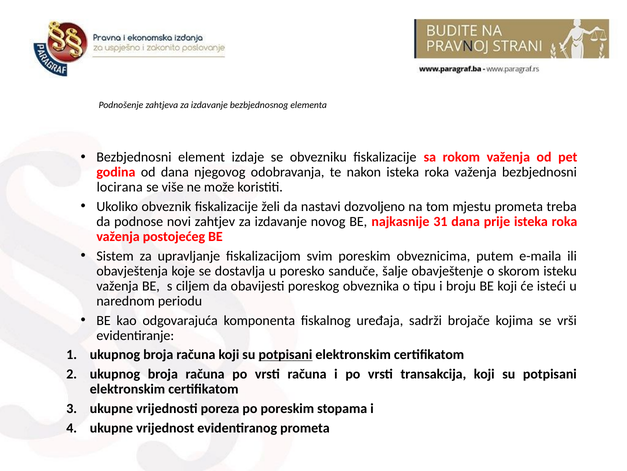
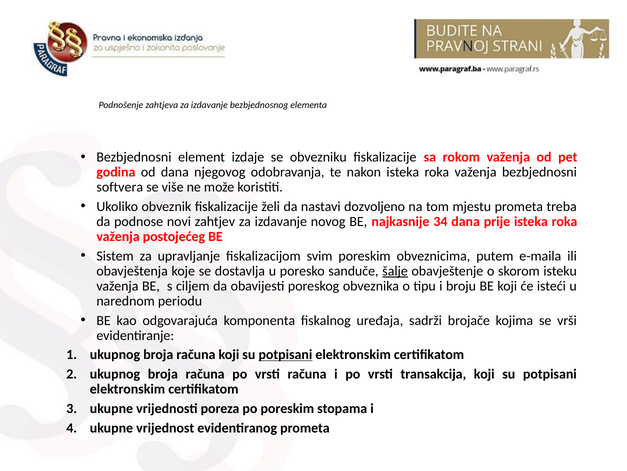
locirana: locirana -> softvera (120, 187)
31: 31 -> 34 (440, 221)
šalje underline: none -> present (395, 271)
